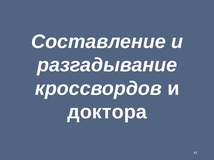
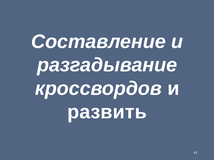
доктора: доктора -> развить (107, 112)
